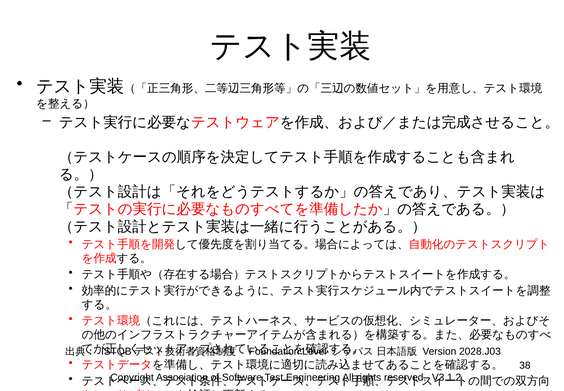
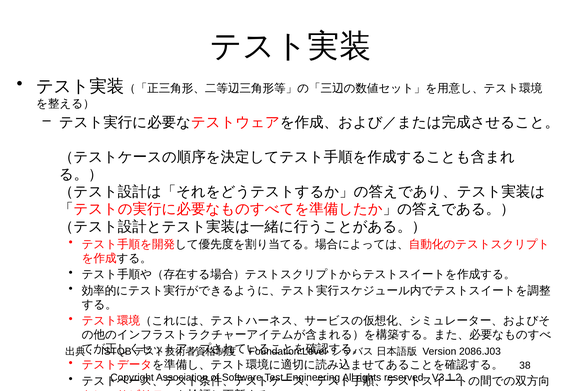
2028.J03: 2028.J03 -> 2086.J03 (480, 351)
